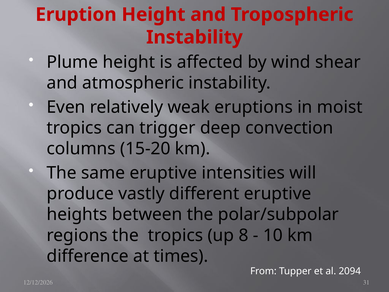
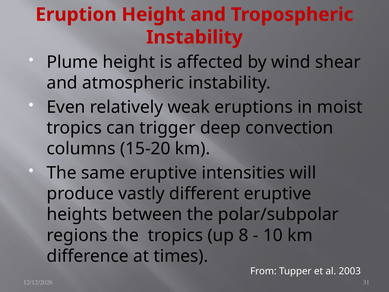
2094: 2094 -> 2003 (350, 271)
